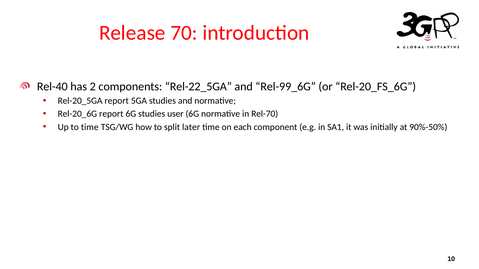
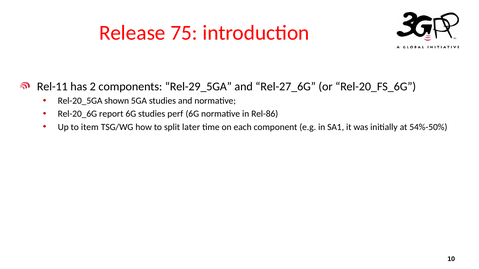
70: 70 -> 75 (184, 33)
Rel-40: Rel-40 -> Rel-11 (52, 87)
Rel-22_5GA: Rel-22_5GA -> Rel-29_5GA (198, 87)
Rel-99_6G: Rel-99_6G -> Rel-27_6G (286, 87)
Rel-20_5GA report: report -> shown (117, 101)
user: user -> perf (175, 114)
Rel-70: Rel-70 -> Rel-86 (265, 114)
to time: time -> item (90, 127)
90%-50%: 90%-50% -> 54%-50% (428, 127)
